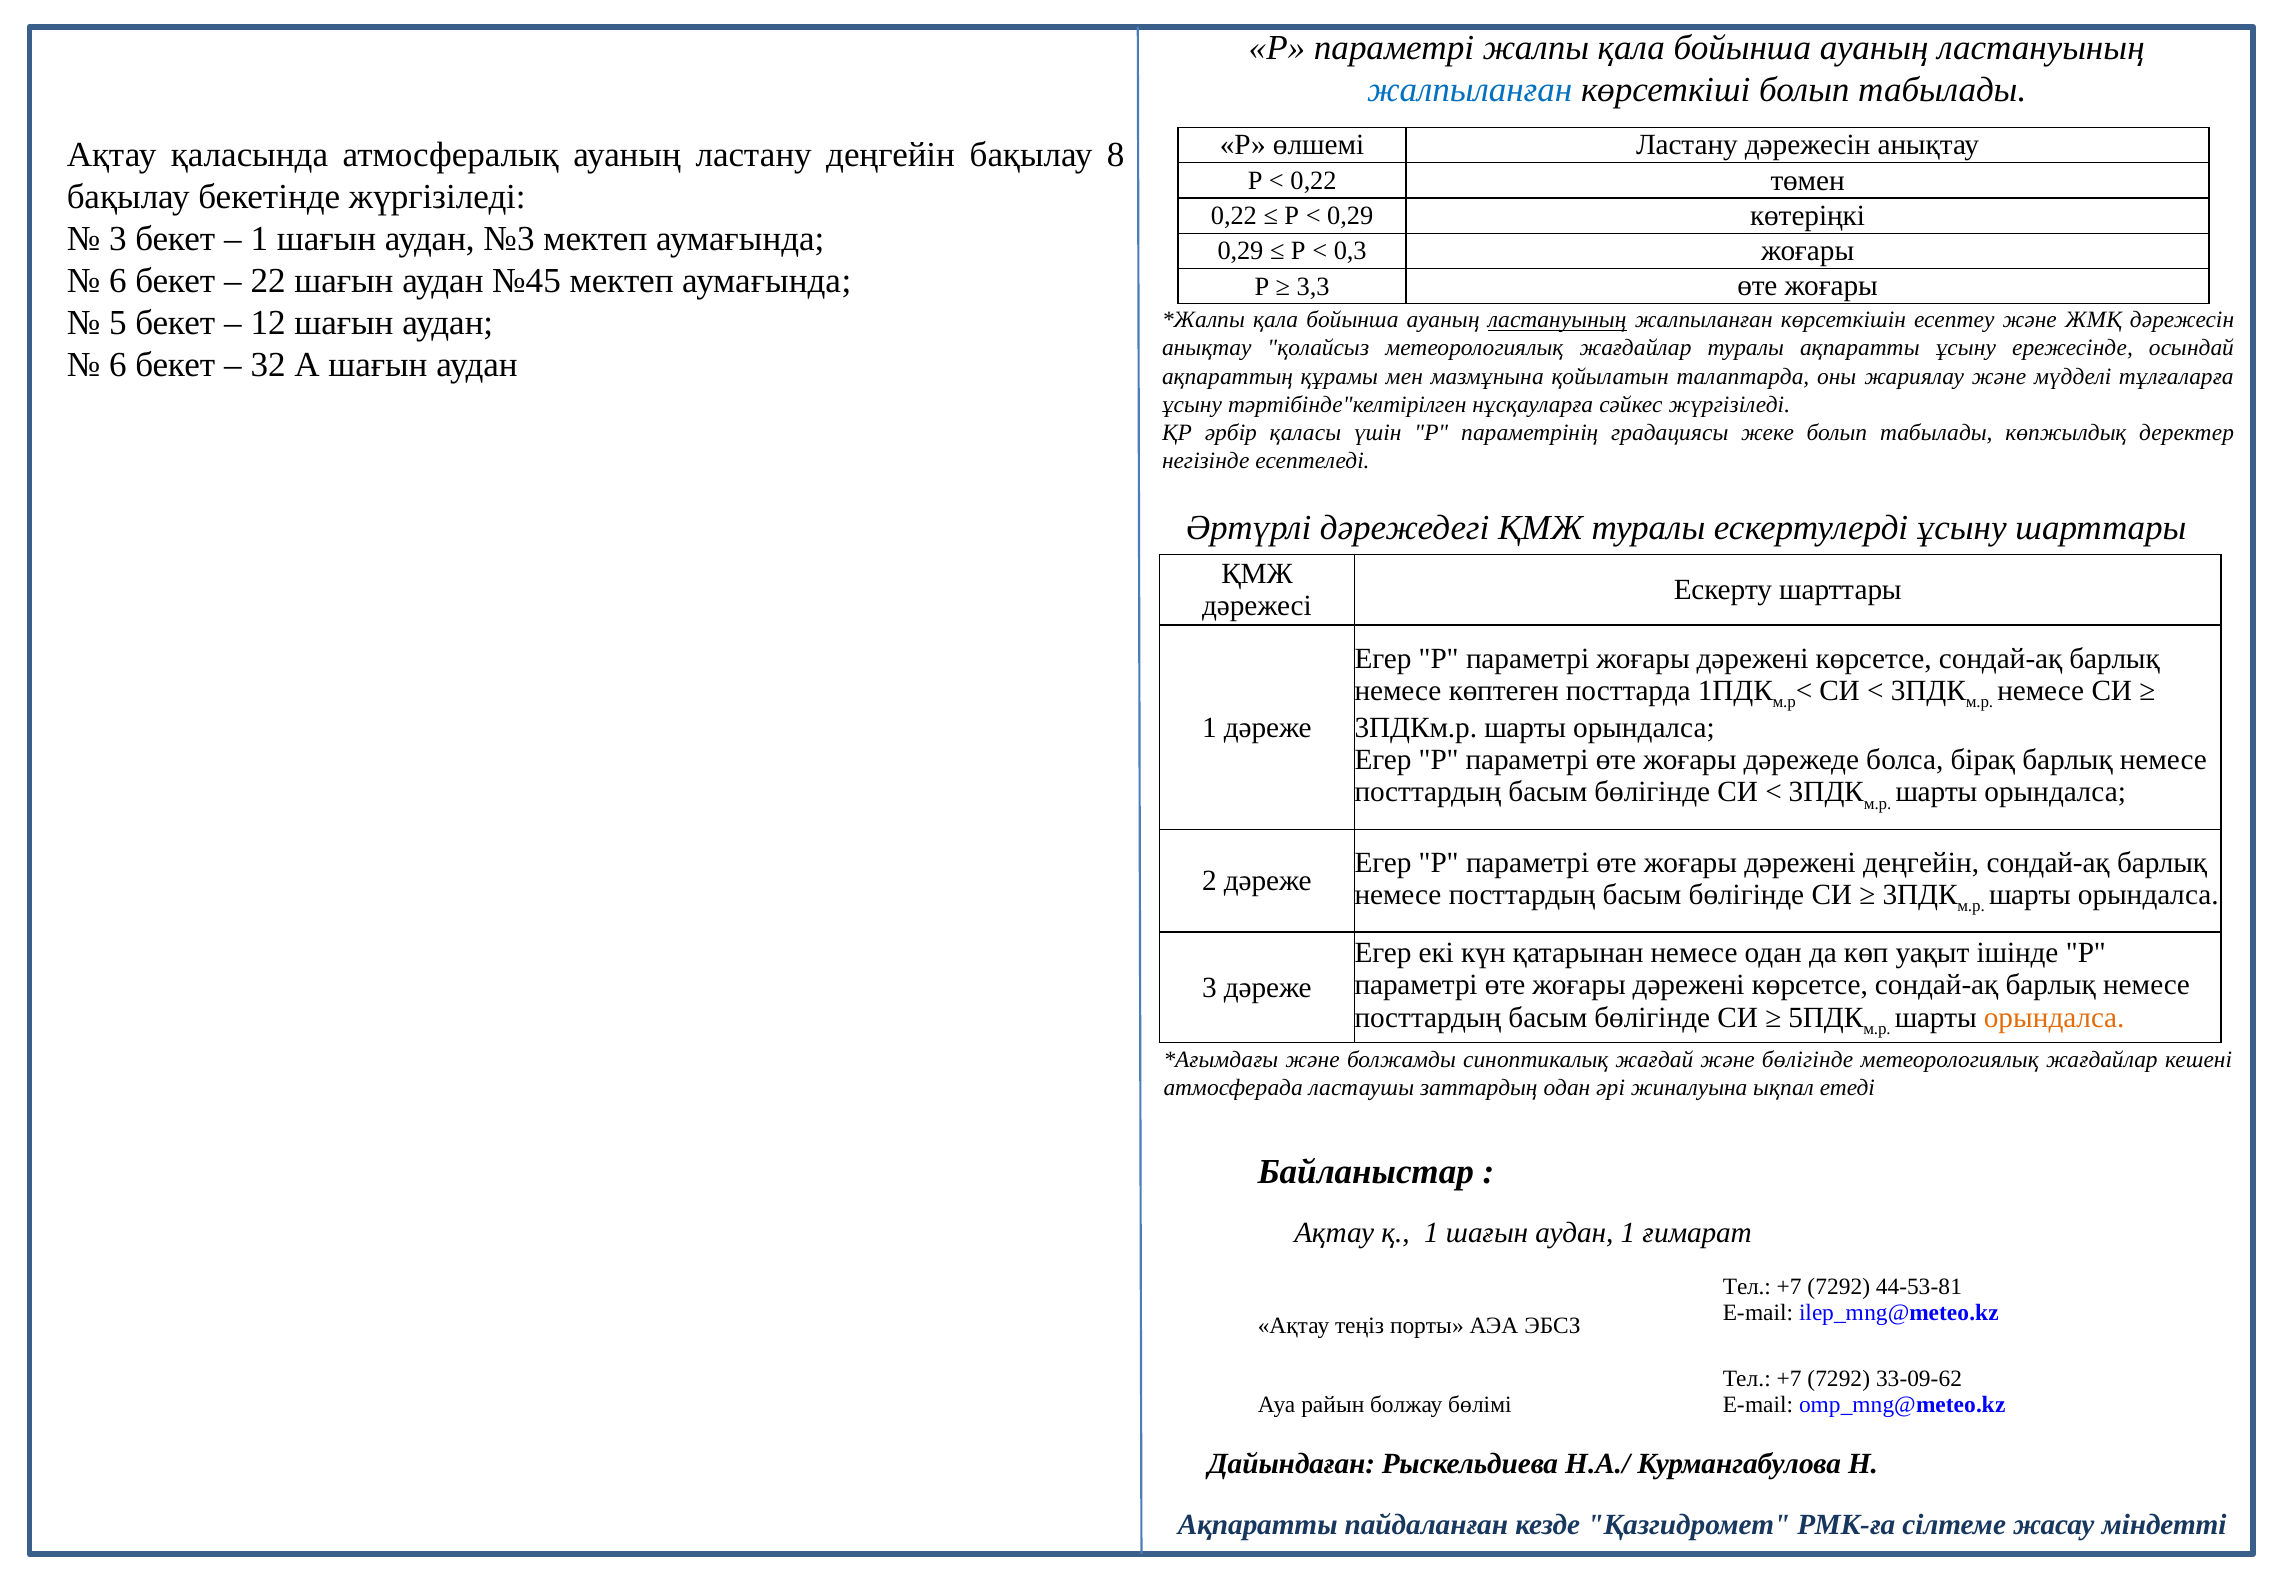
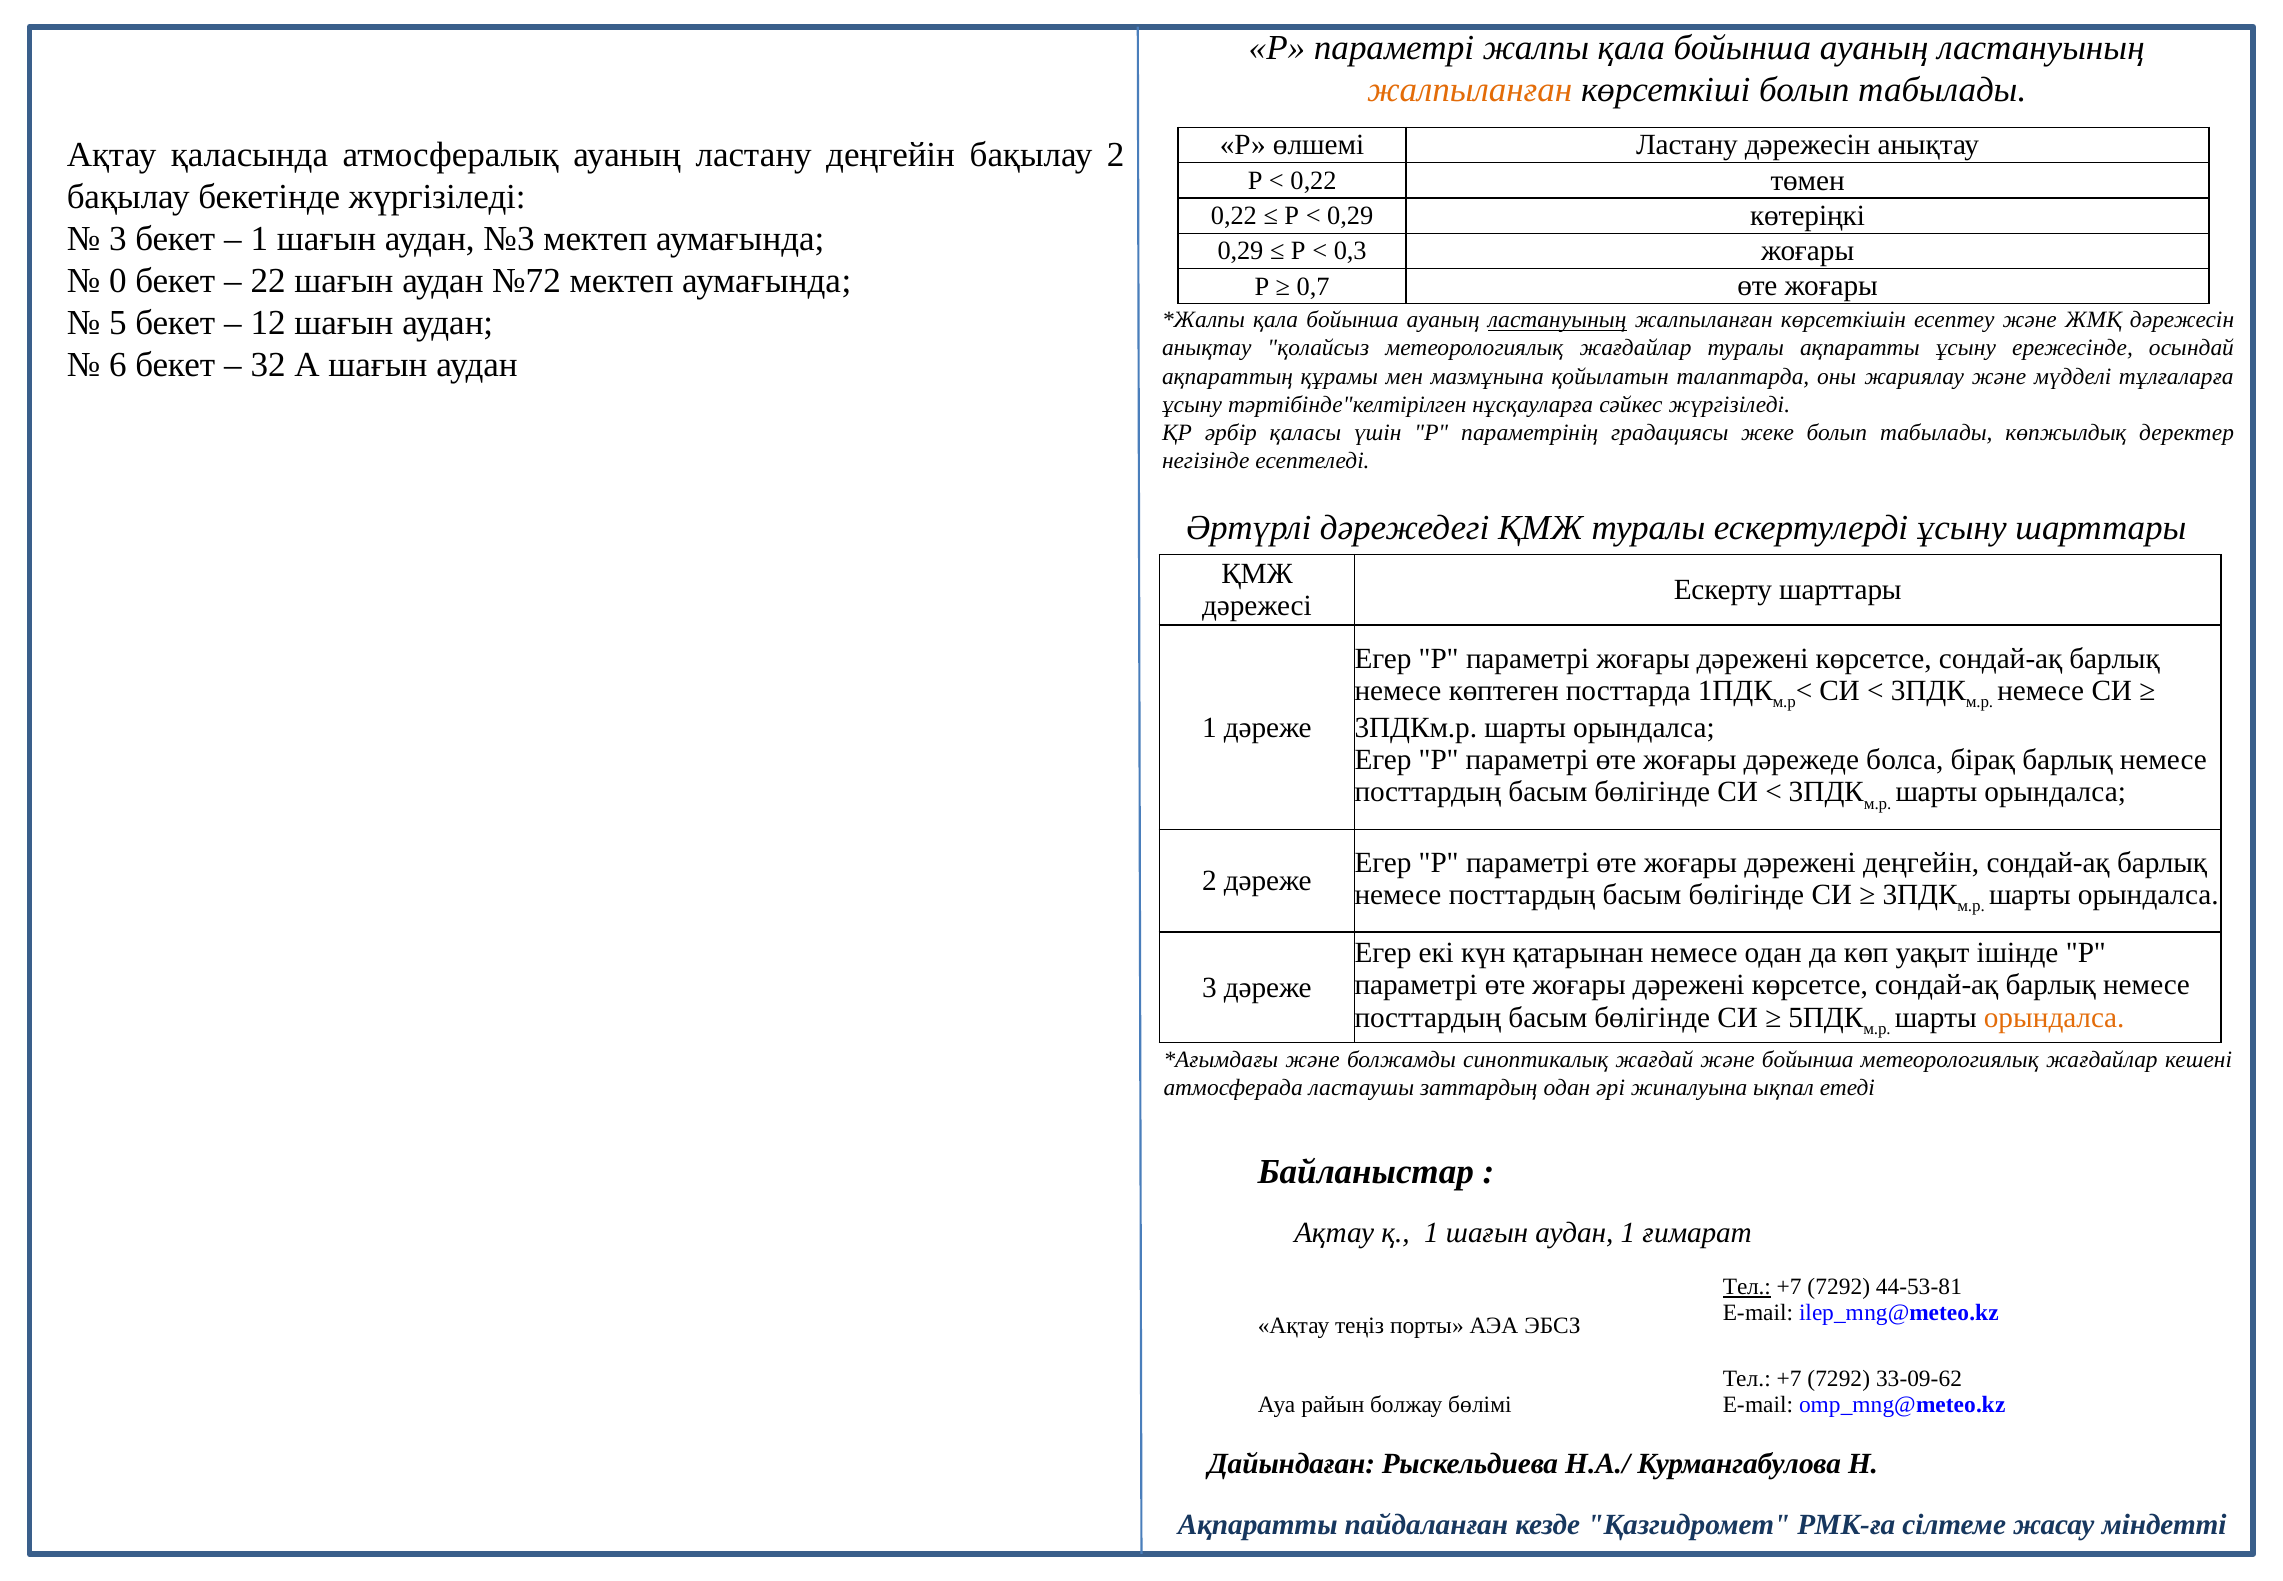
жалпыланған colour: blue -> orange (1470, 90)
бақылау 8: 8 -> 2 (1116, 155)
6: 6 -> 0 (118, 281)
№45: №45 -> №72 (527, 281)
3,3: 3,3 -> 0,7 (1313, 286)
және бөлігінде: бөлігінде -> бойынша (1808, 1059)
Тел underline: none -> present (1747, 1286)
